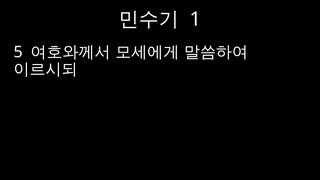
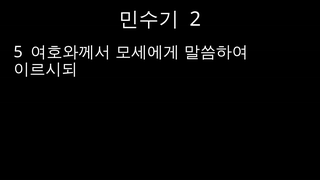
1: 1 -> 2 (195, 19)
